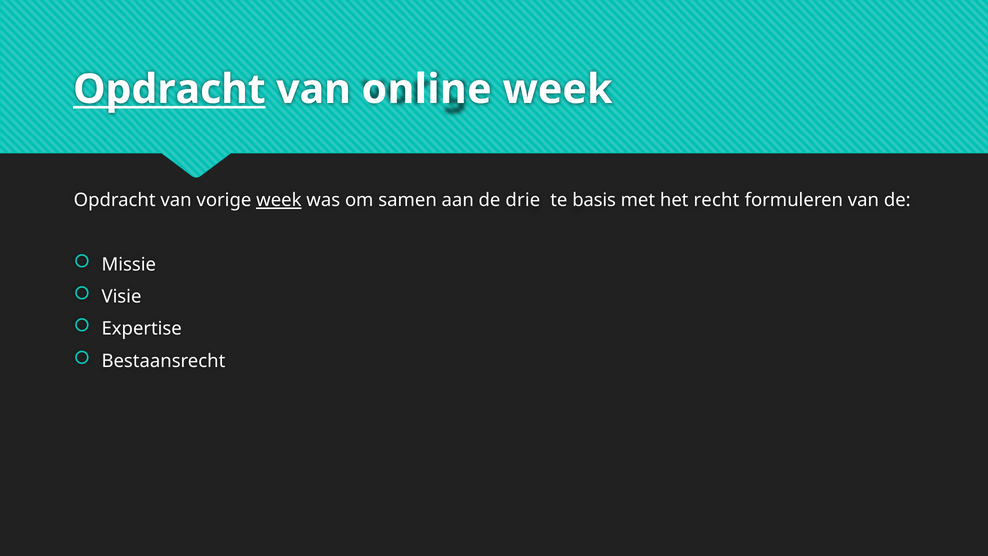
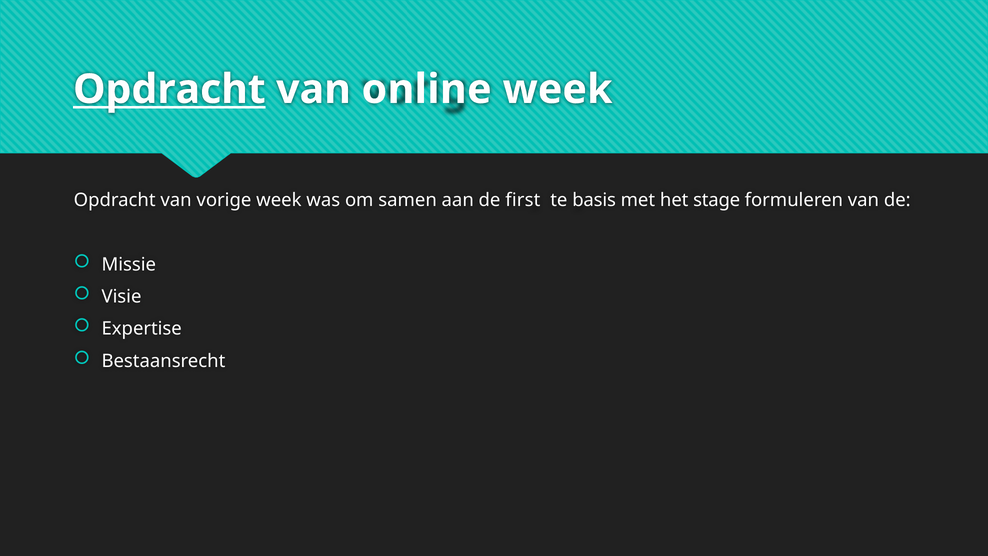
week underline: present -> none (279, 200)
drie: drie -> first (523, 200)
recht: recht -> stage (717, 200)
